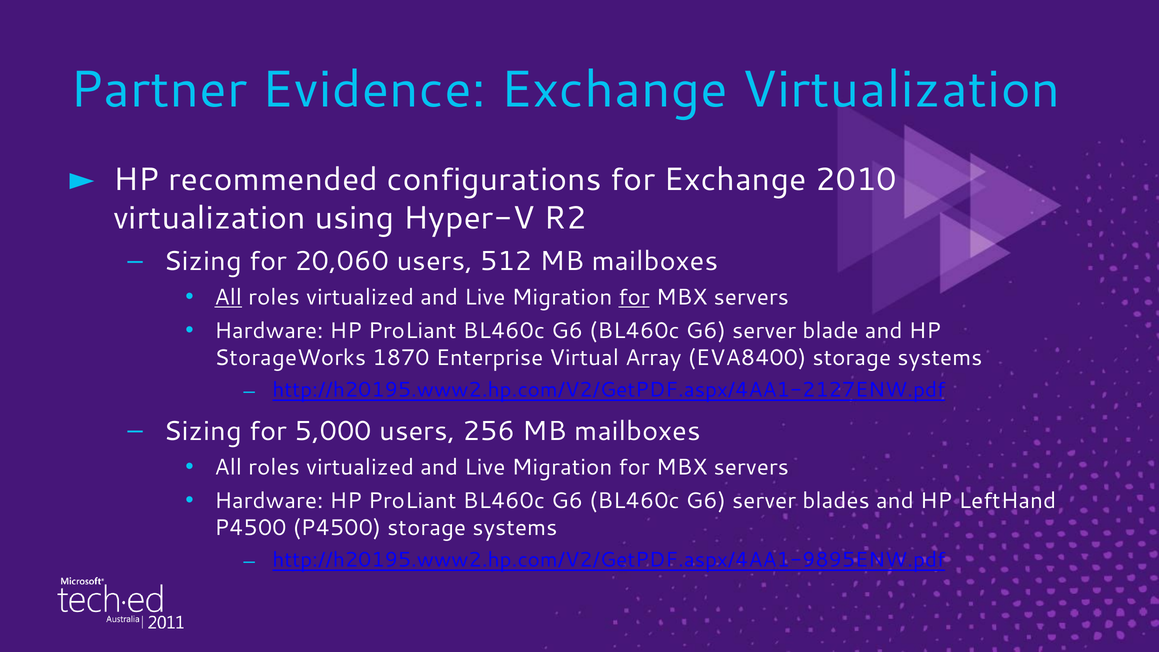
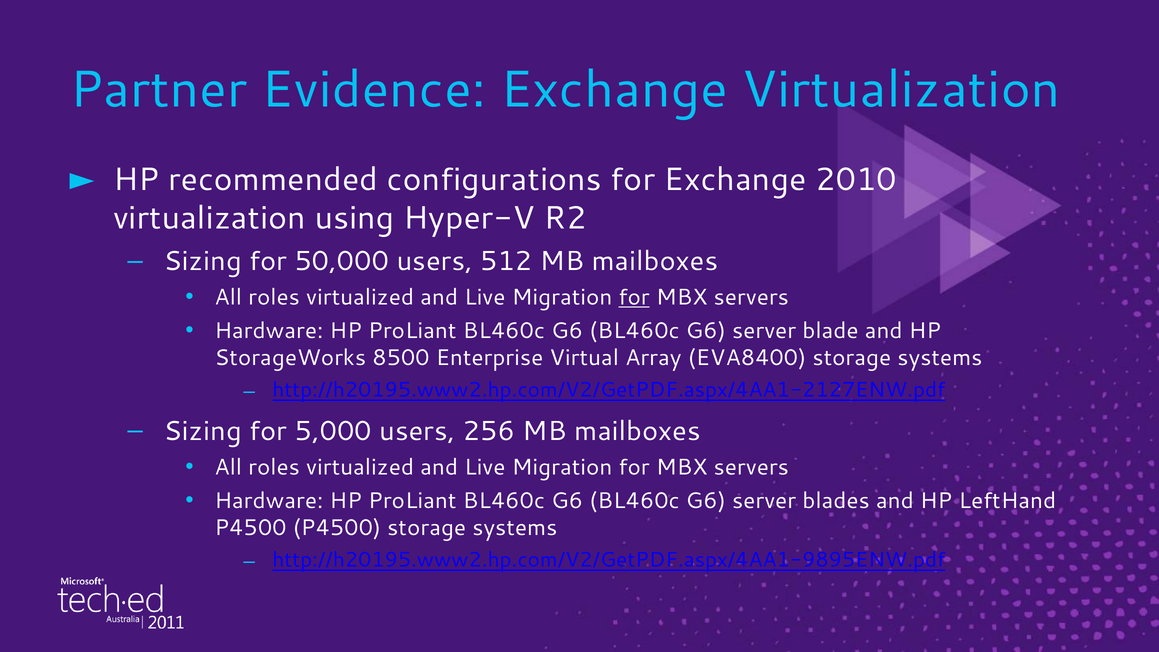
20,060: 20,060 -> 50,000 (342, 261)
All underline: present -> none (228, 297)
1870: 1870 -> 8500 (401, 358)
